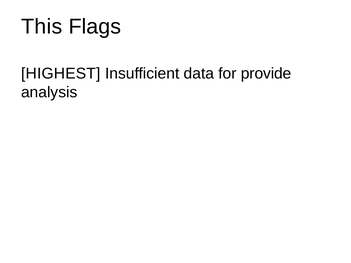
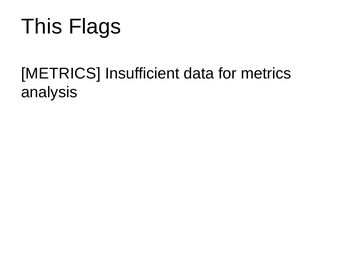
HIGHEST: HIGHEST -> METRICS (61, 74)
for provide: provide -> metrics (266, 74)
